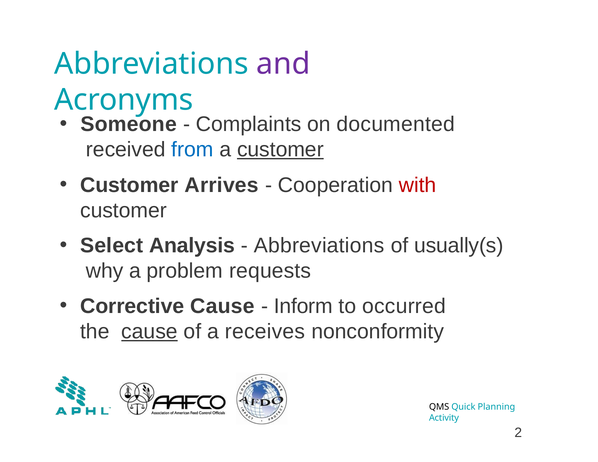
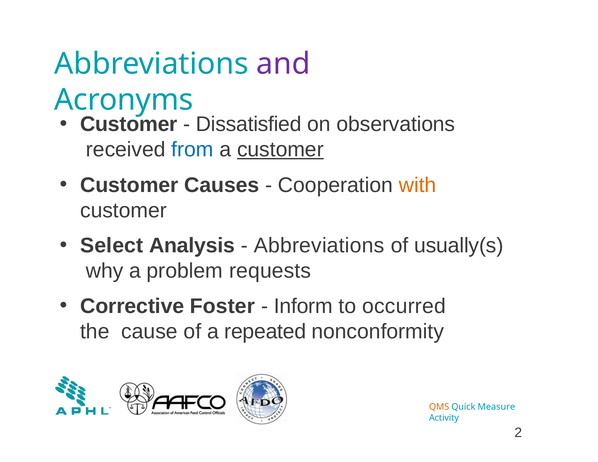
Someone: Someone -> Customer (129, 124)
Complaints: Complaints -> Dissatisfied (249, 124)
documented: documented -> observations (396, 124)
Arrives: Arrives -> Causes (222, 185)
with colour: red -> orange (418, 185)
Corrective Cause: Cause -> Foster (223, 306)
cause underline: present -> none (149, 332)
receives: receives -> repeated (265, 332)
QMS colour: black -> orange (439, 407)
Planning: Planning -> Measure (496, 407)
